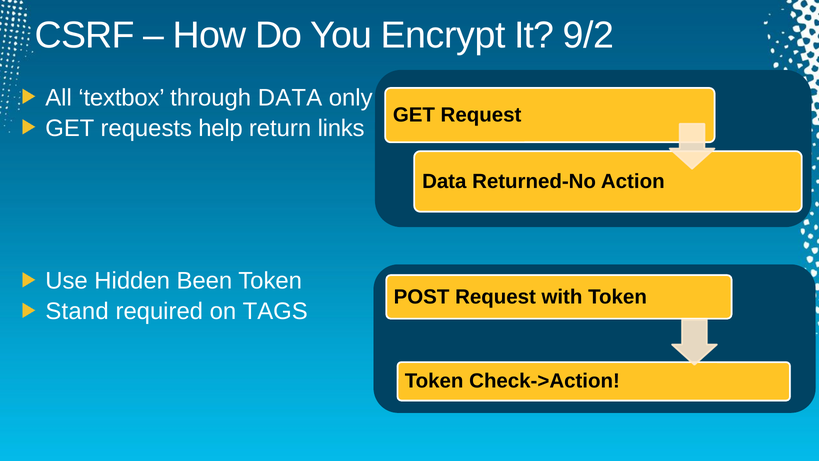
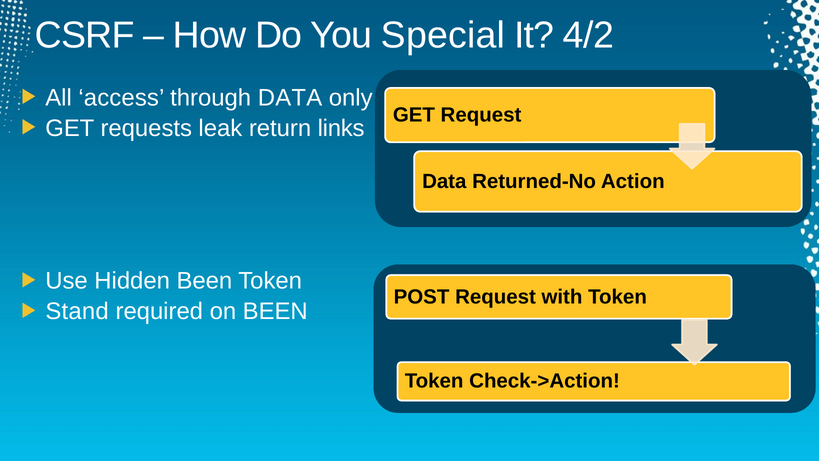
Encrypt: Encrypt -> Special (443, 35)
9/2: 9/2 -> 4/2 (588, 35)
textbox: textbox -> access (121, 98)
help: help -> leak (220, 128)
on TAGS: TAGS -> BEEN (275, 311)
